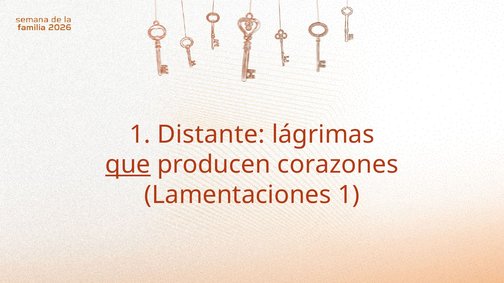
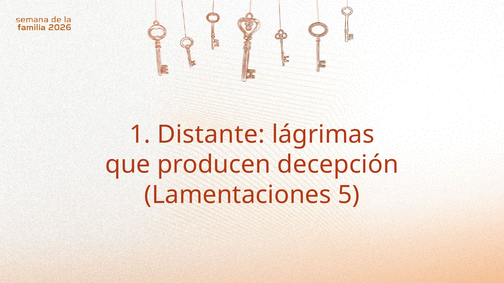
que underline: present -> none (128, 165)
corazones: corazones -> decepción (338, 165)
Lamentaciones 1: 1 -> 5 (349, 195)
